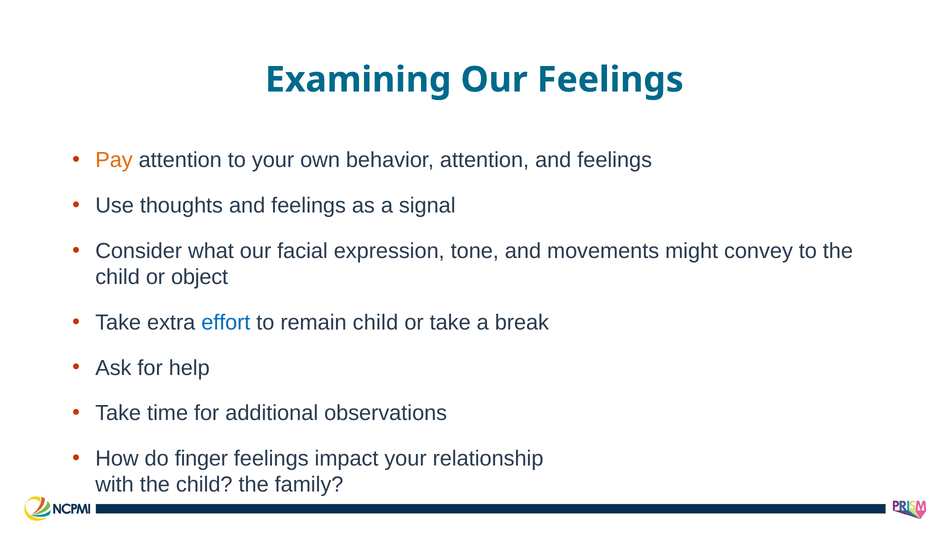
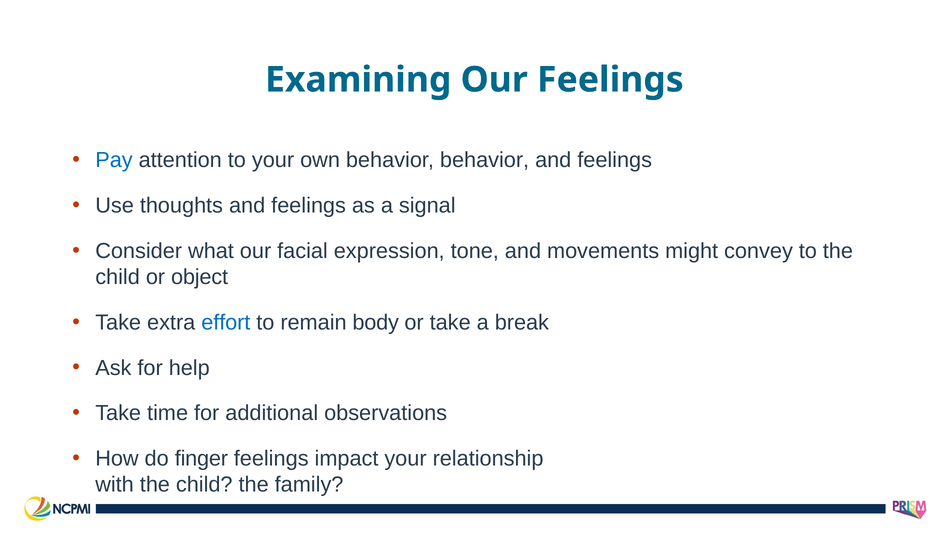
Pay colour: orange -> blue (114, 160)
behavior attention: attention -> behavior (485, 160)
remain child: child -> body (376, 322)
